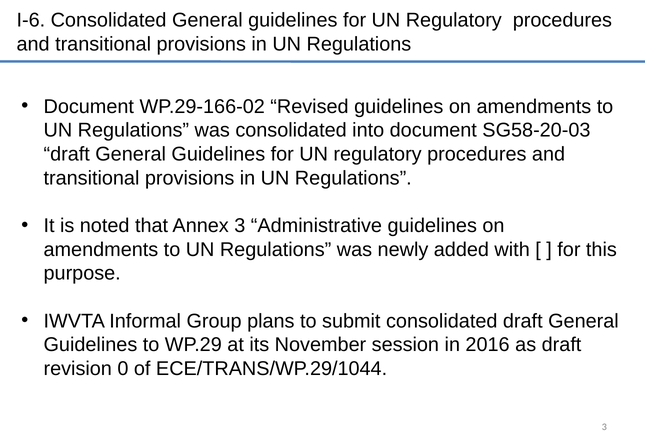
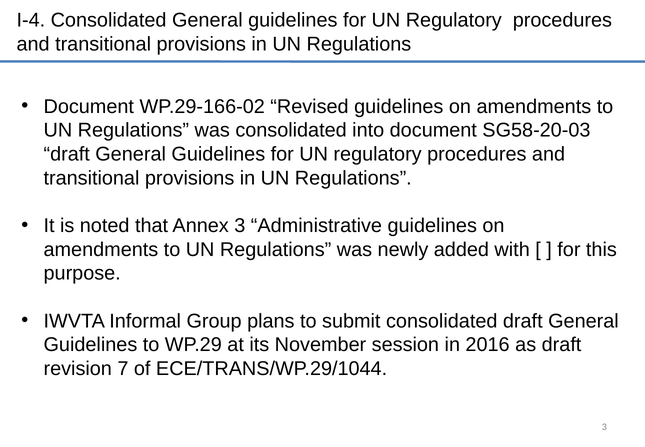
I-6: I-6 -> I-4 (31, 20)
0: 0 -> 7 (123, 368)
